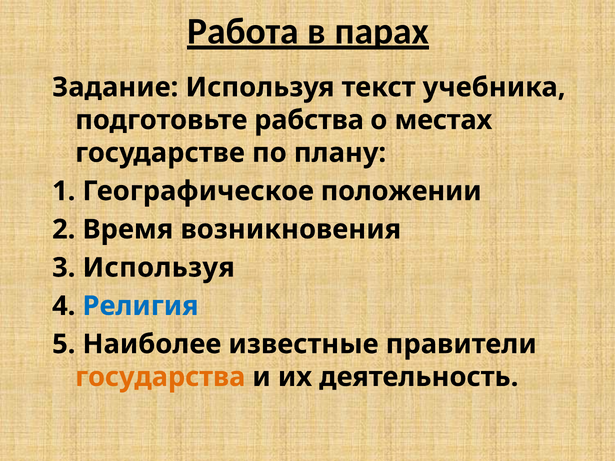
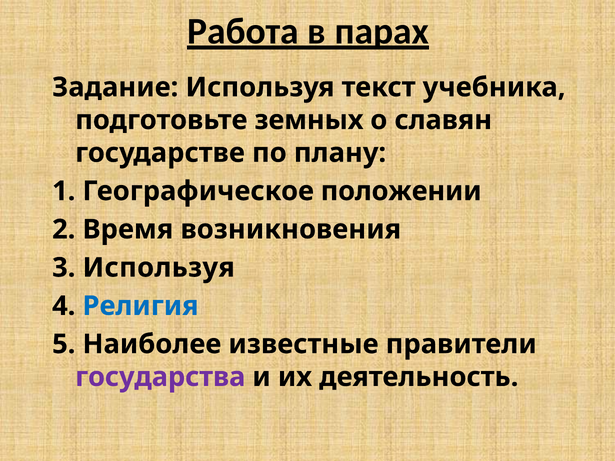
рабства: рабства -> земных (309, 120)
местах: местах -> славян (443, 120)
государства colour: orange -> purple (160, 377)
